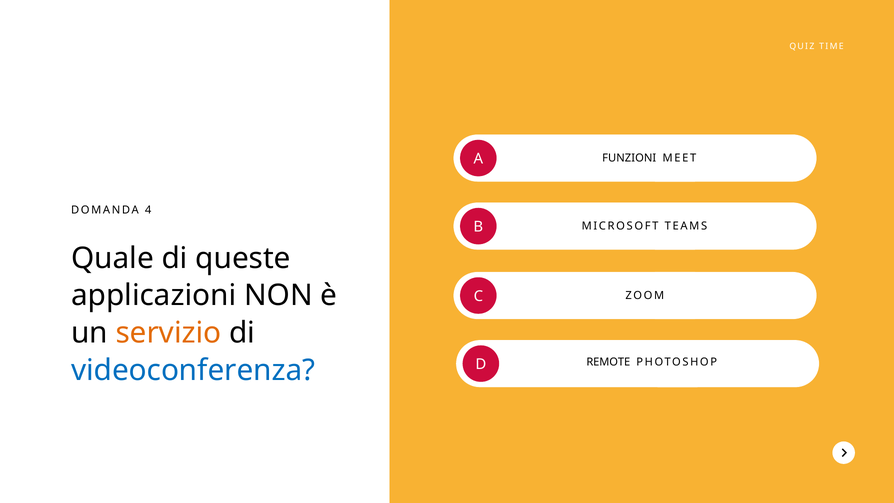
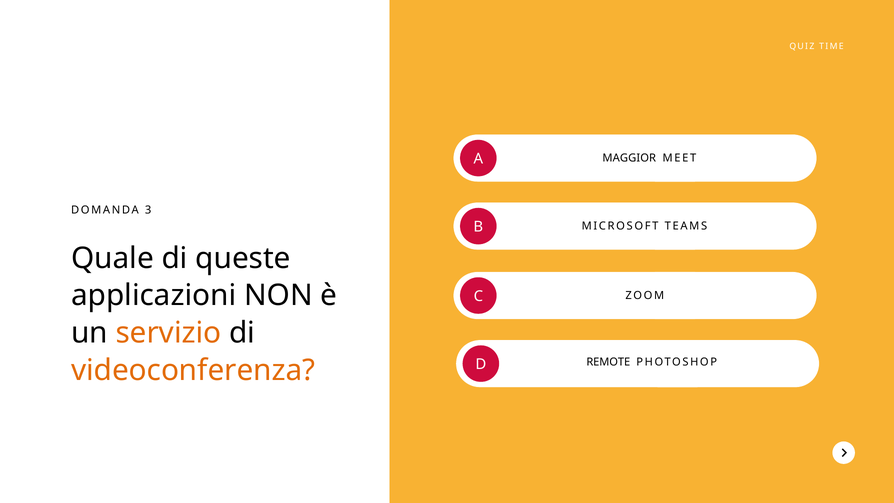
FUNZIONI: FUNZIONI -> MAGGIOR (629, 158)
4: 4 -> 3 (148, 210)
videoconferenza colour: blue -> orange (193, 370)
